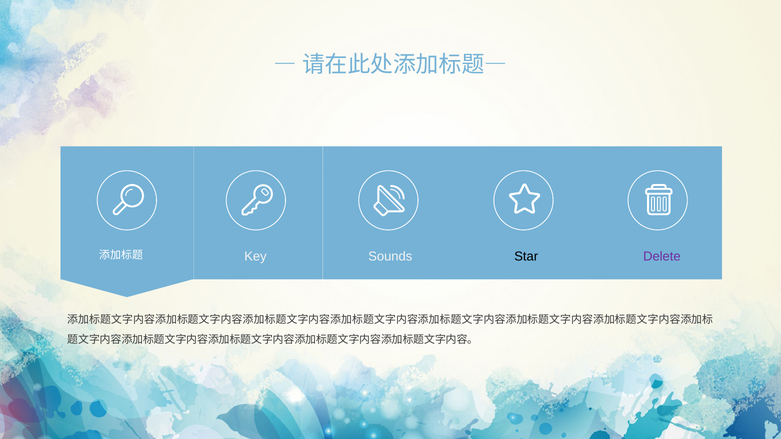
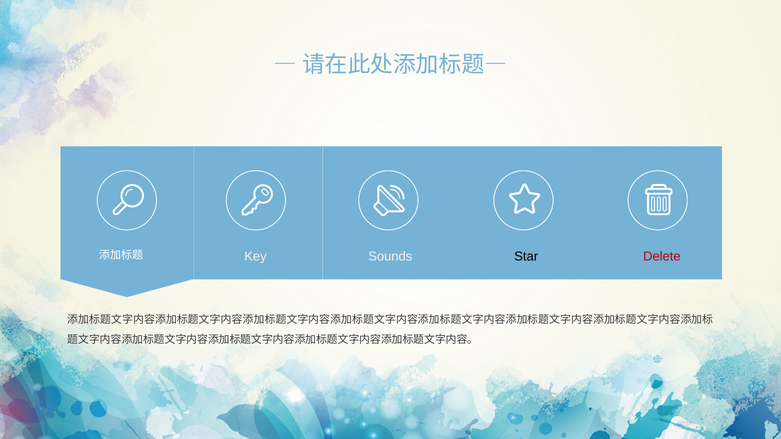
Delete colour: purple -> red (662, 257)
